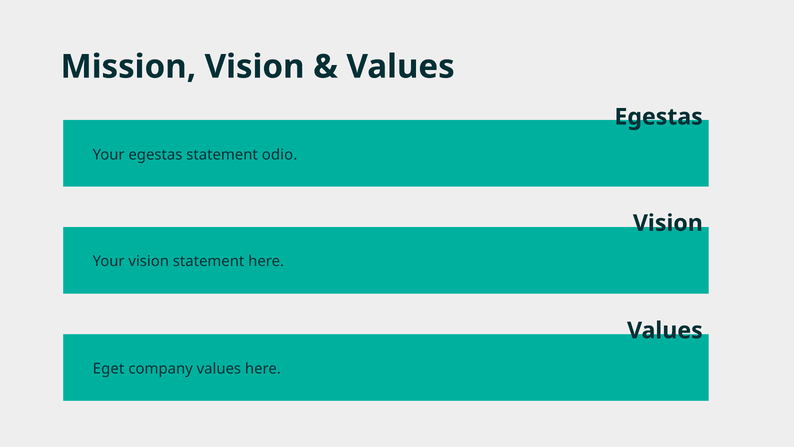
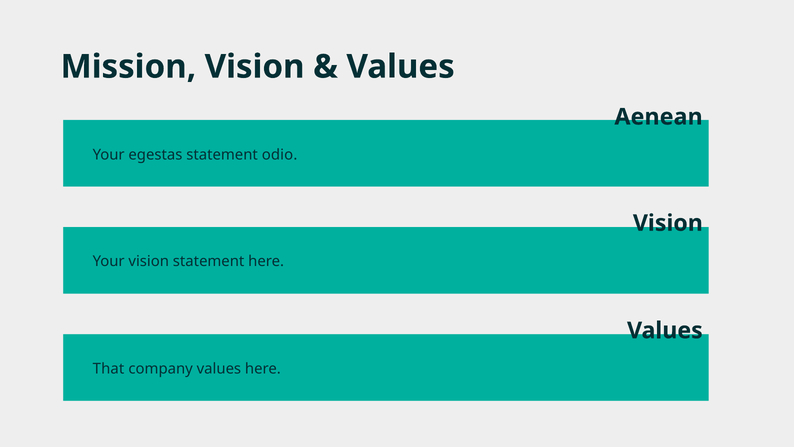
Egestas: Egestas -> Aenean (659, 117)
Eget: Eget -> That (109, 368)
